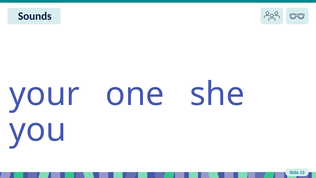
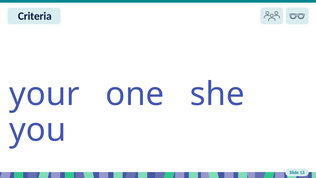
Sounds: Sounds -> Criteria (35, 16)
